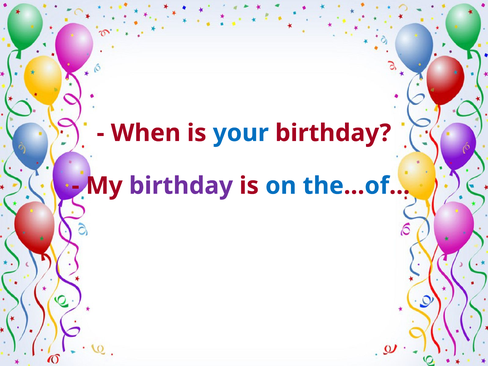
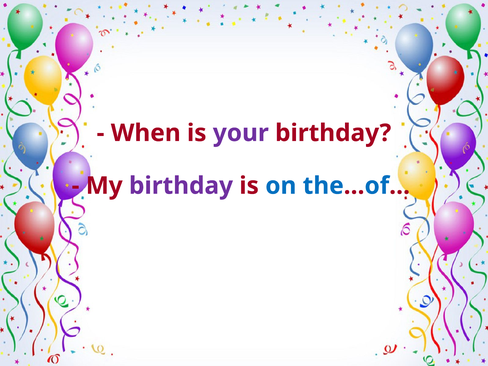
your colour: blue -> purple (241, 133)
